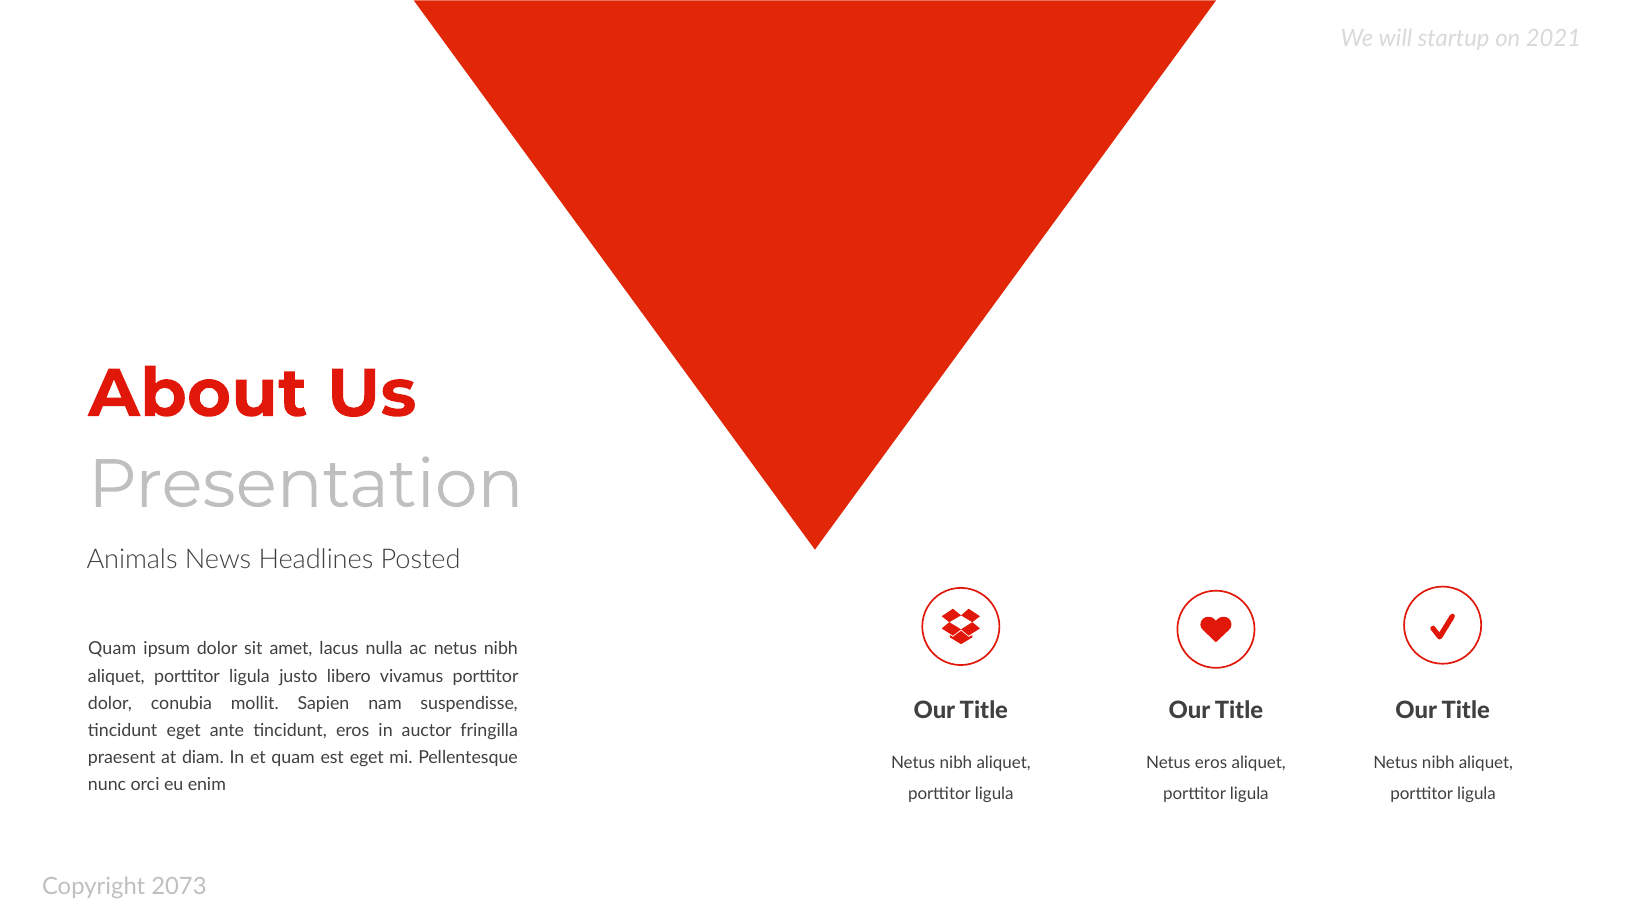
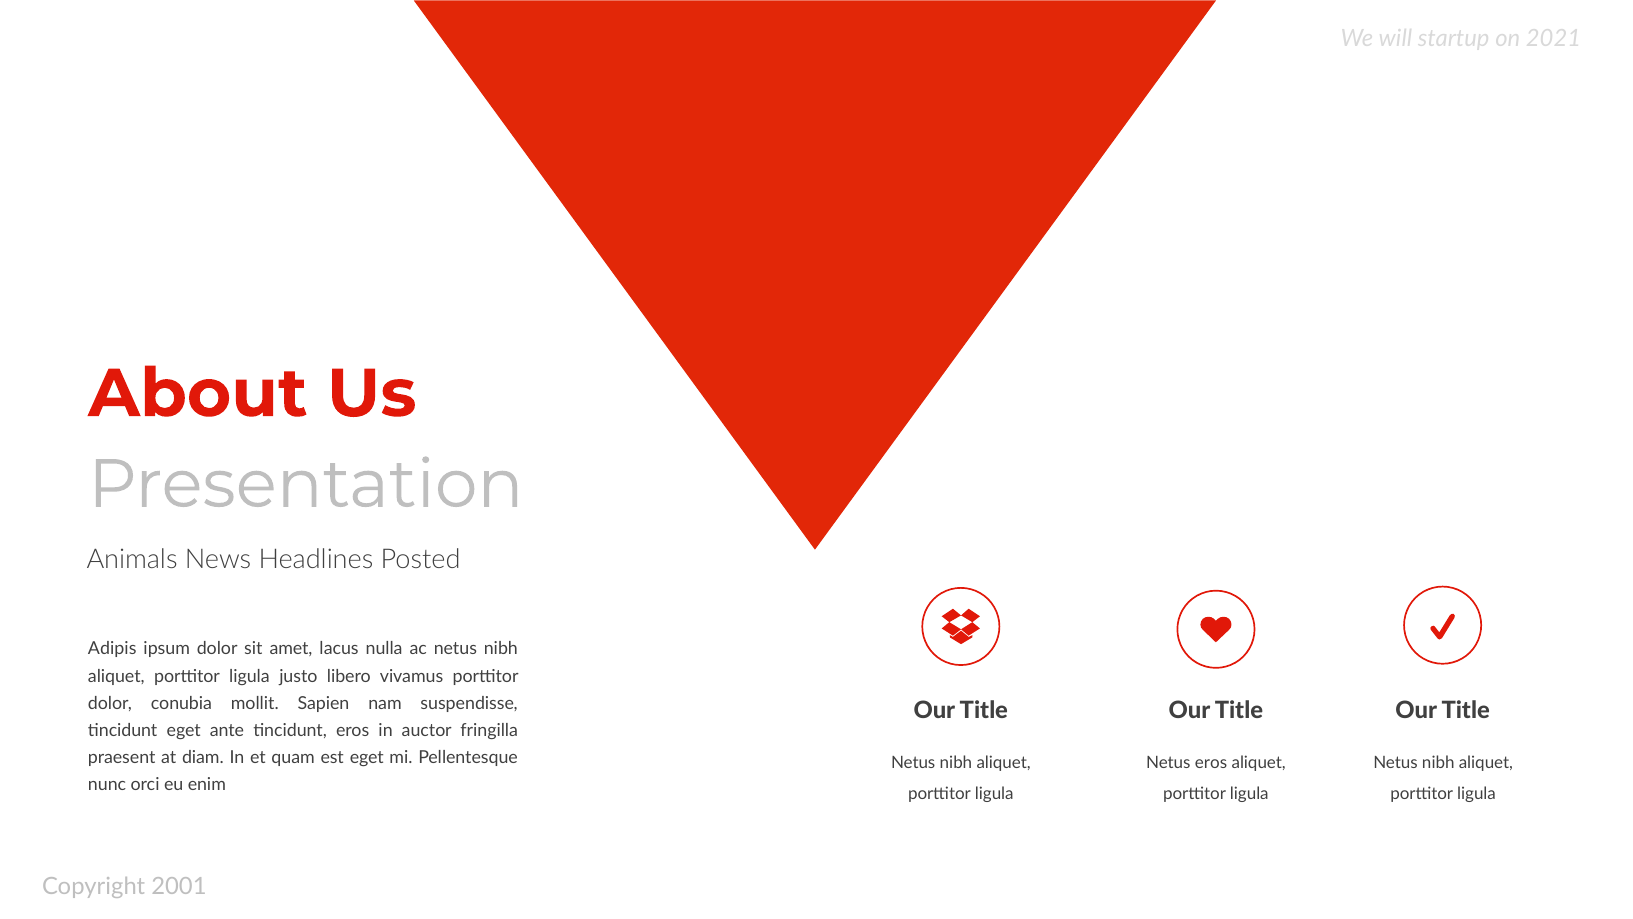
Quam: Quam -> Adipis (112, 649)
2073: 2073 -> 2001 (179, 886)
